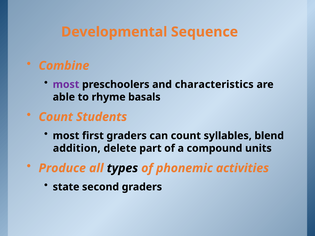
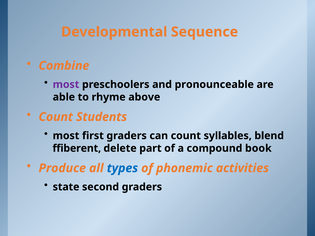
characteristics: characteristics -> pronounceable (214, 85)
basals: basals -> above (144, 97)
addition: addition -> ffiberent (77, 148)
units: units -> book (258, 148)
types colour: black -> blue (122, 168)
